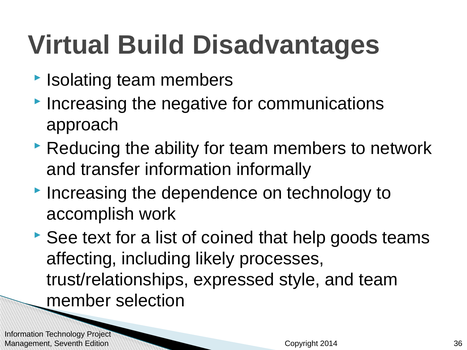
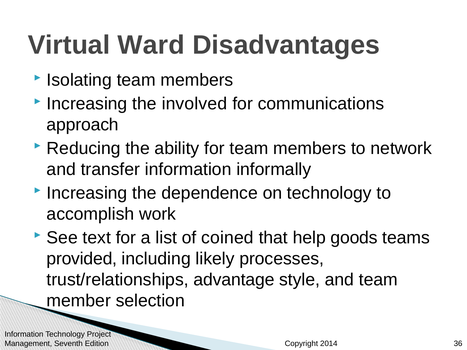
Build: Build -> Ward (151, 45)
negative: negative -> involved (194, 104)
affecting: affecting -> provided (82, 259)
expressed: expressed -> advantage (234, 280)
